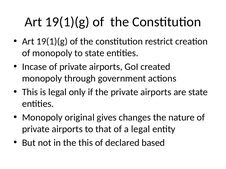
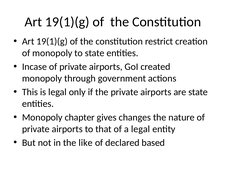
original: original -> chapter (80, 118)
the this: this -> like (86, 143)
